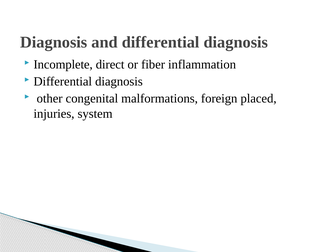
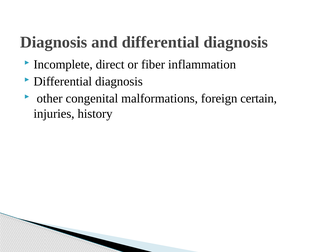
placed: placed -> certain (259, 99)
system: system -> history (95, 114)
